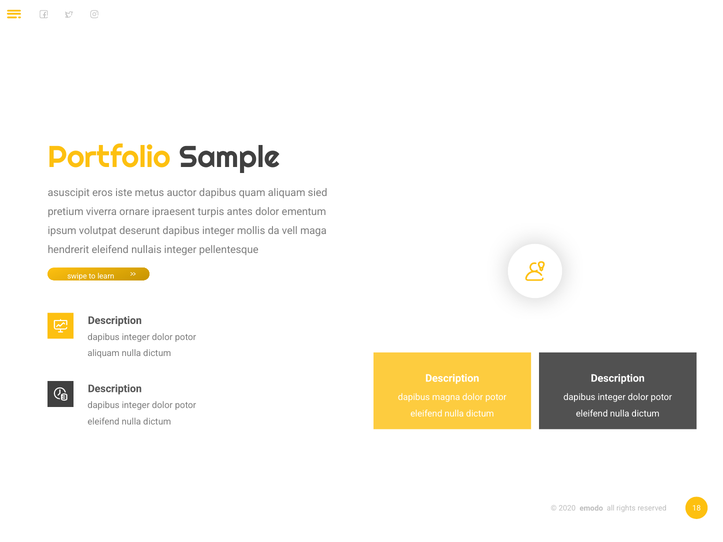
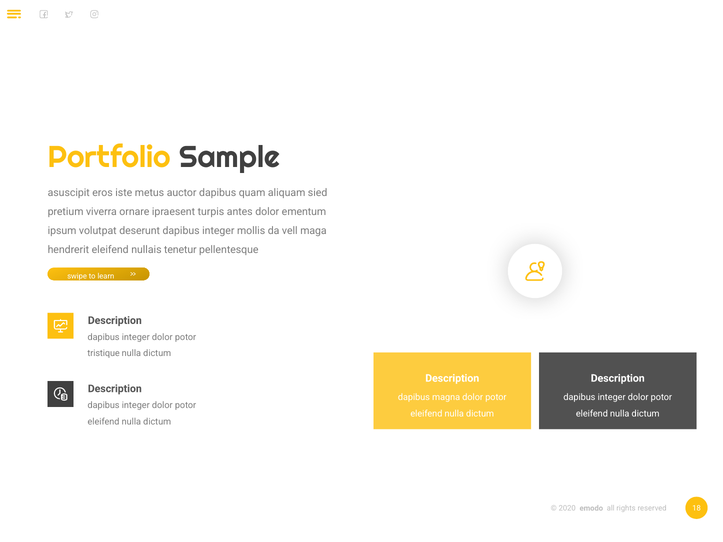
integer: integer -> tenetur (180, 250)
aliquam: aliquam -> tristique (104, 354)
